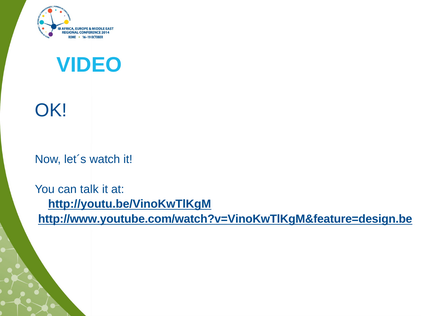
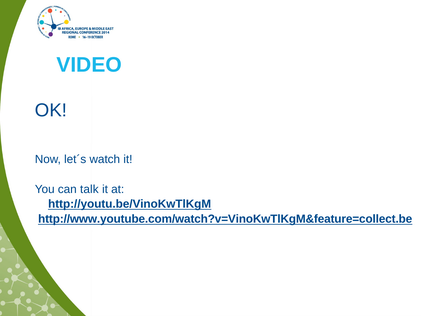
http://www.youtube.com/watch?v=VinoKwTlKgM&feature=design.be: http://www.youtube.com/watch?v=VinoKwTlKgM&feature=design.be -> http://www.youtube.com/watch?v=VinoKwTlKgM&feature=collect.be (225, 219)
